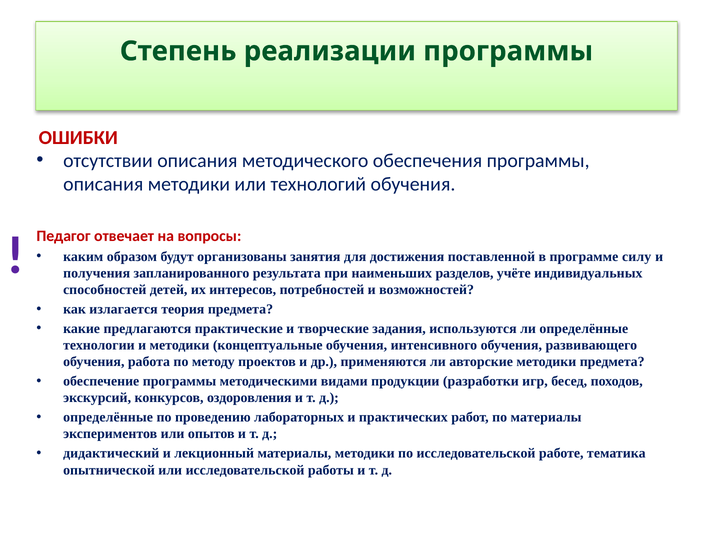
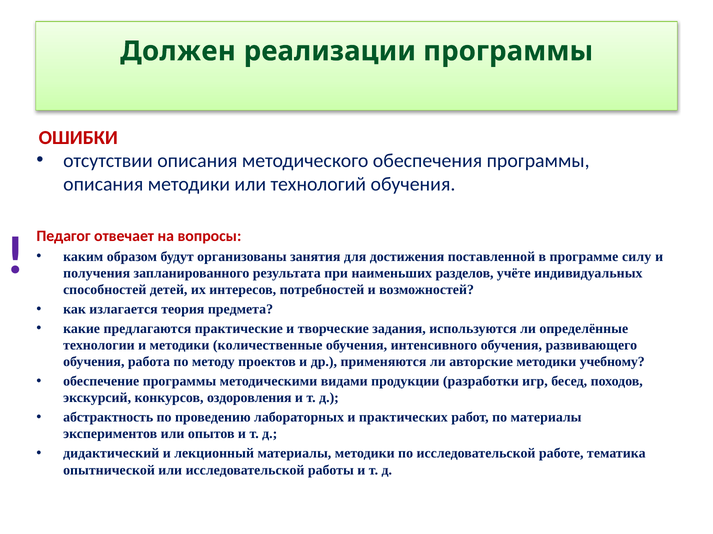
Степень: Степень -> Должен (178, 51)
концептуальные: концептуальные -> количественные (268, 346)
методики предмета: предмета -> учебному (612, 362)
определённые: определённые -> абстрактность (108, 418)
